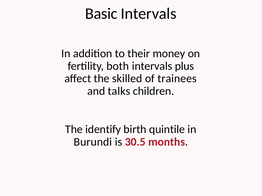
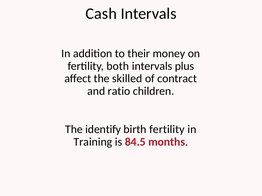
Basic: Basic -> Cash (101, 14)
trainees: trainees -> contract (177, 79)
talks: talks -> ratio (119, 91)
birth quintile: quintile -> fertility (167, 130)
Burundi: Burundi -> Training (93, 142)
30.5: 30.5 -> 84.5 (135, 142)
